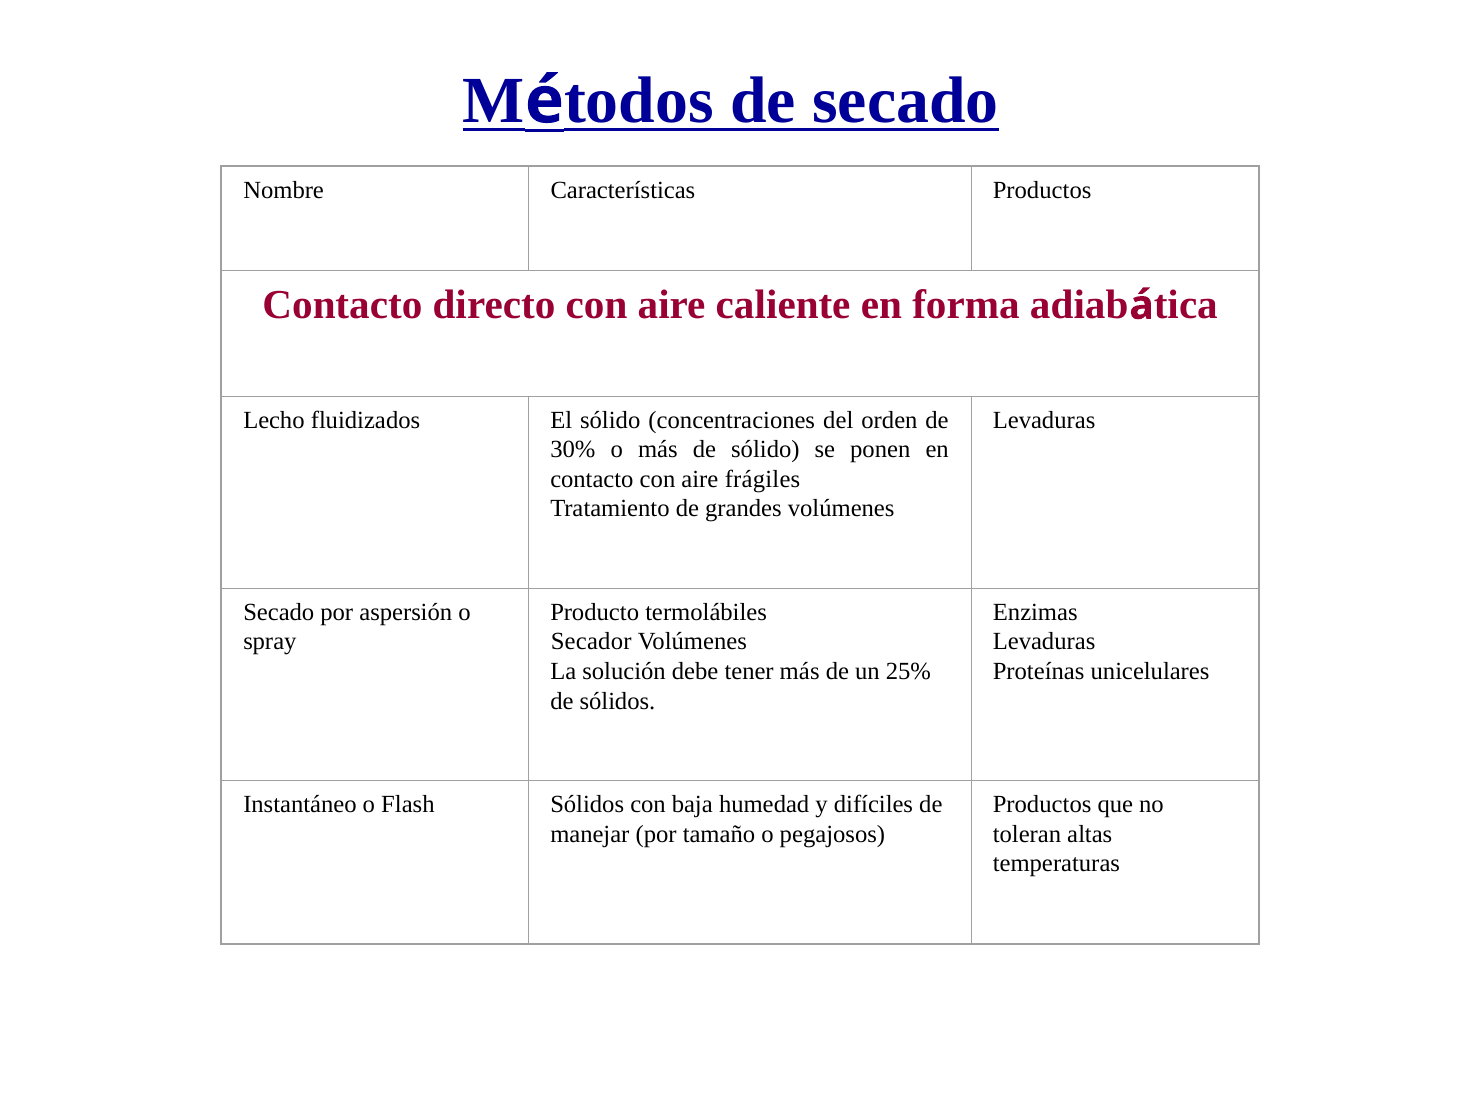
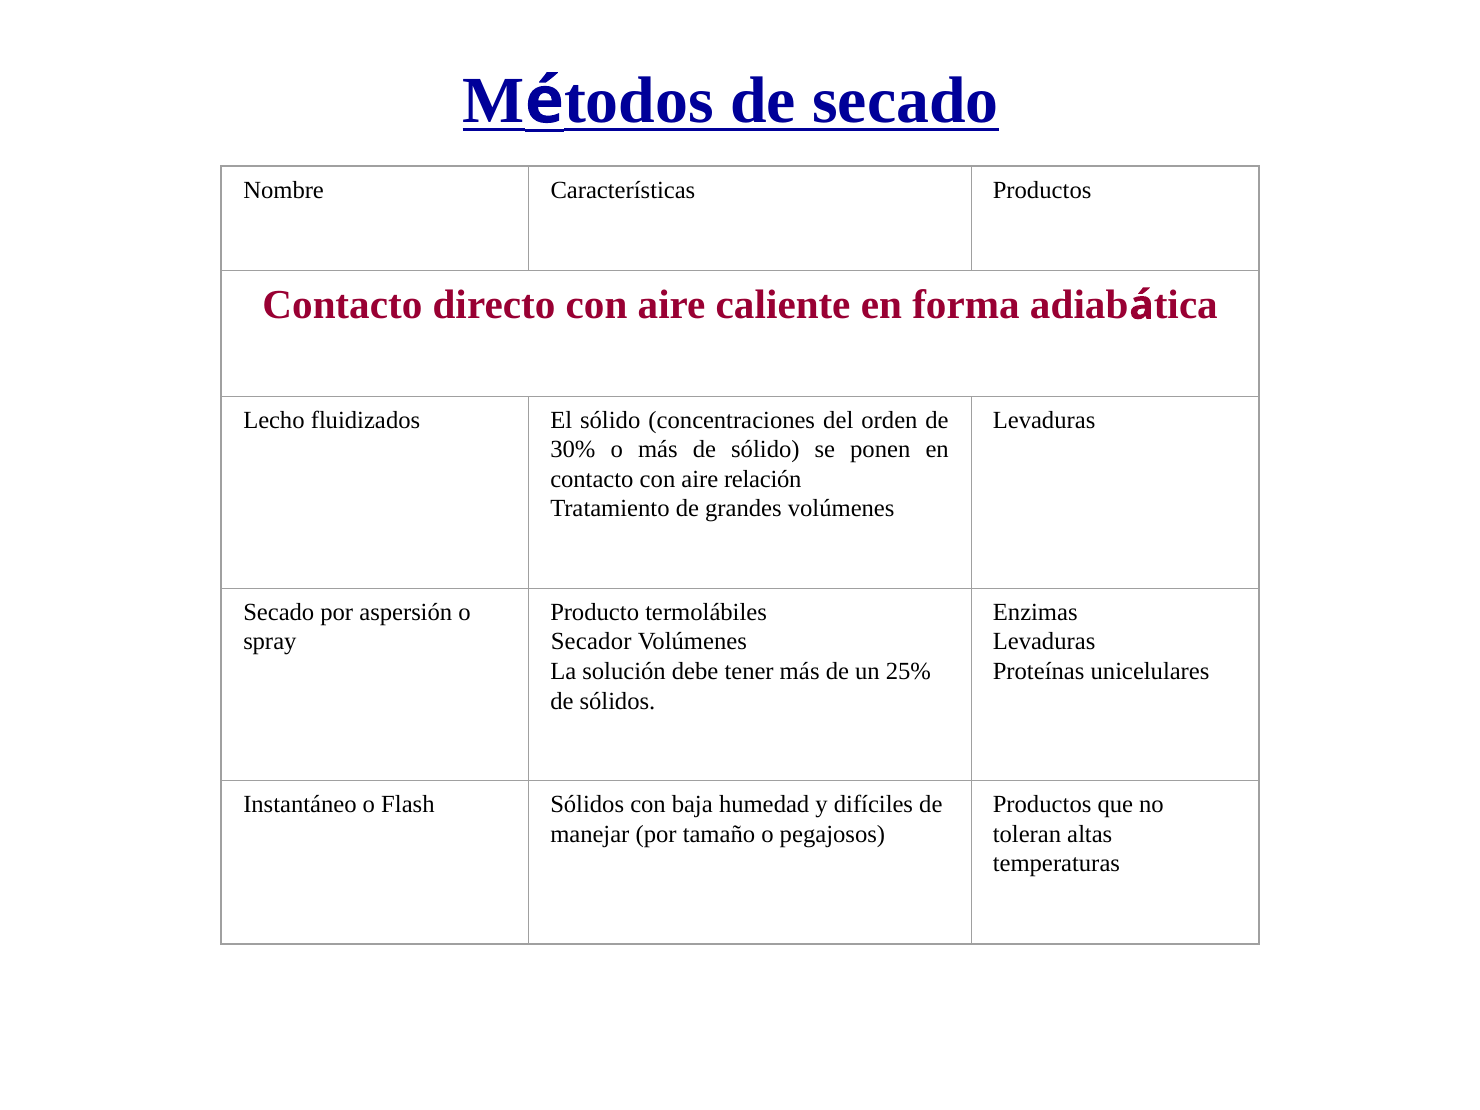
frágiles: frágiles -> relación (763, 479)
